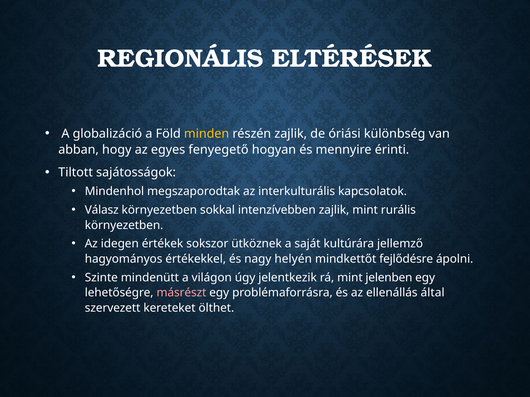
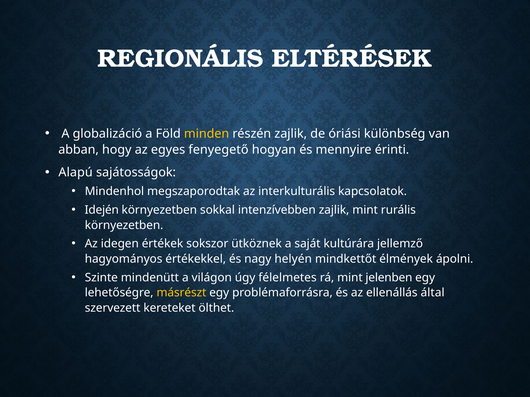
Tiltott: Tiltott -> Alapú (76, 173)
Válasz: Válasz -> Idején (102, 210)
fejlődésre: fejlődésre -> élmények (406, 259)
jelentkezik: jelentkezik -> félelmetes (288, 278)
másrészt colour: pink -> yellow (181, 293)
